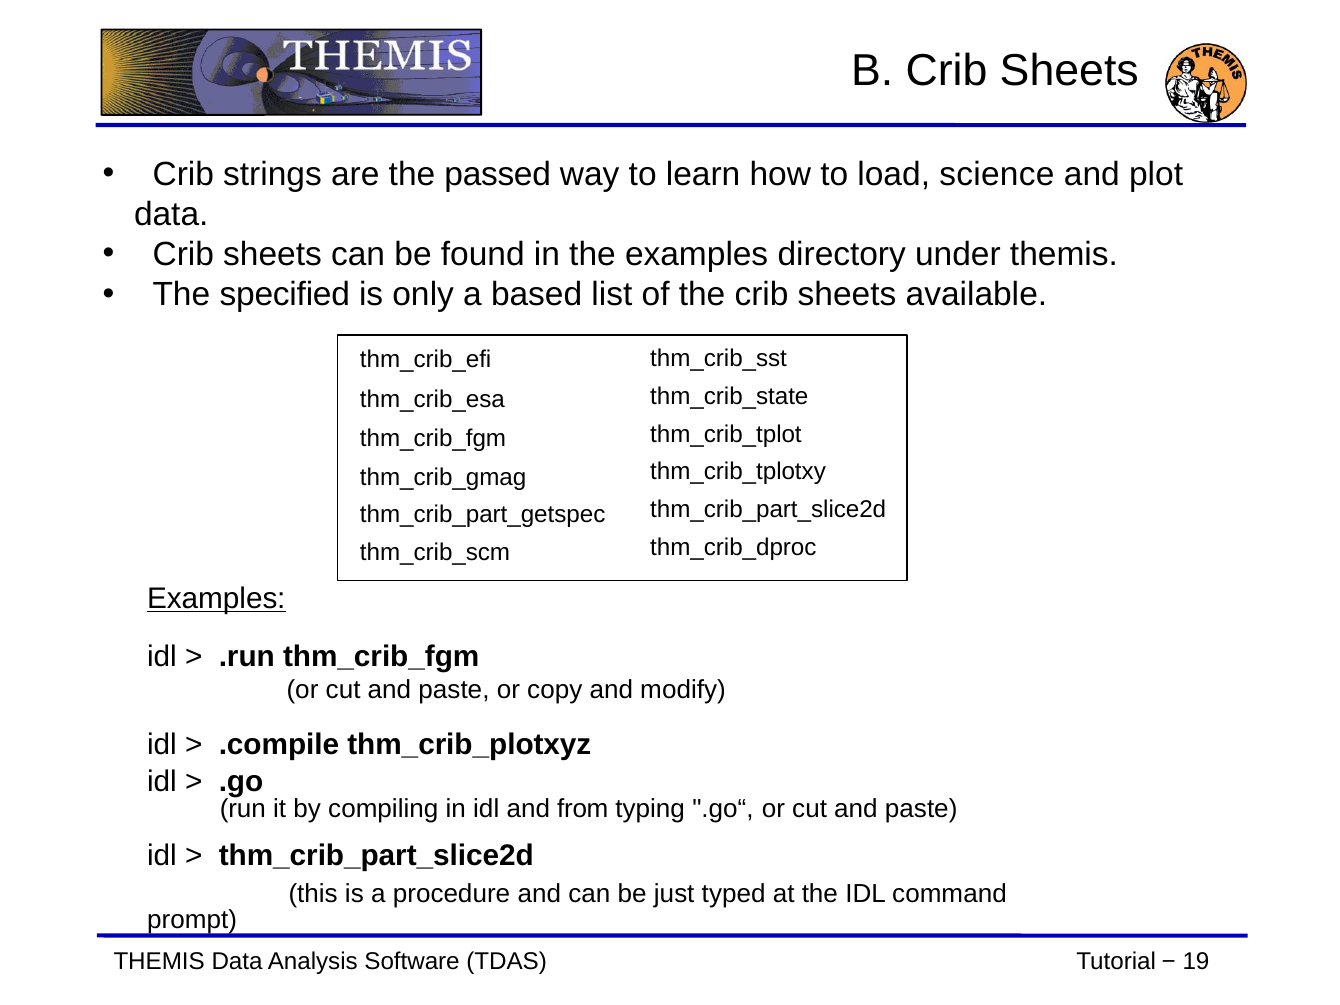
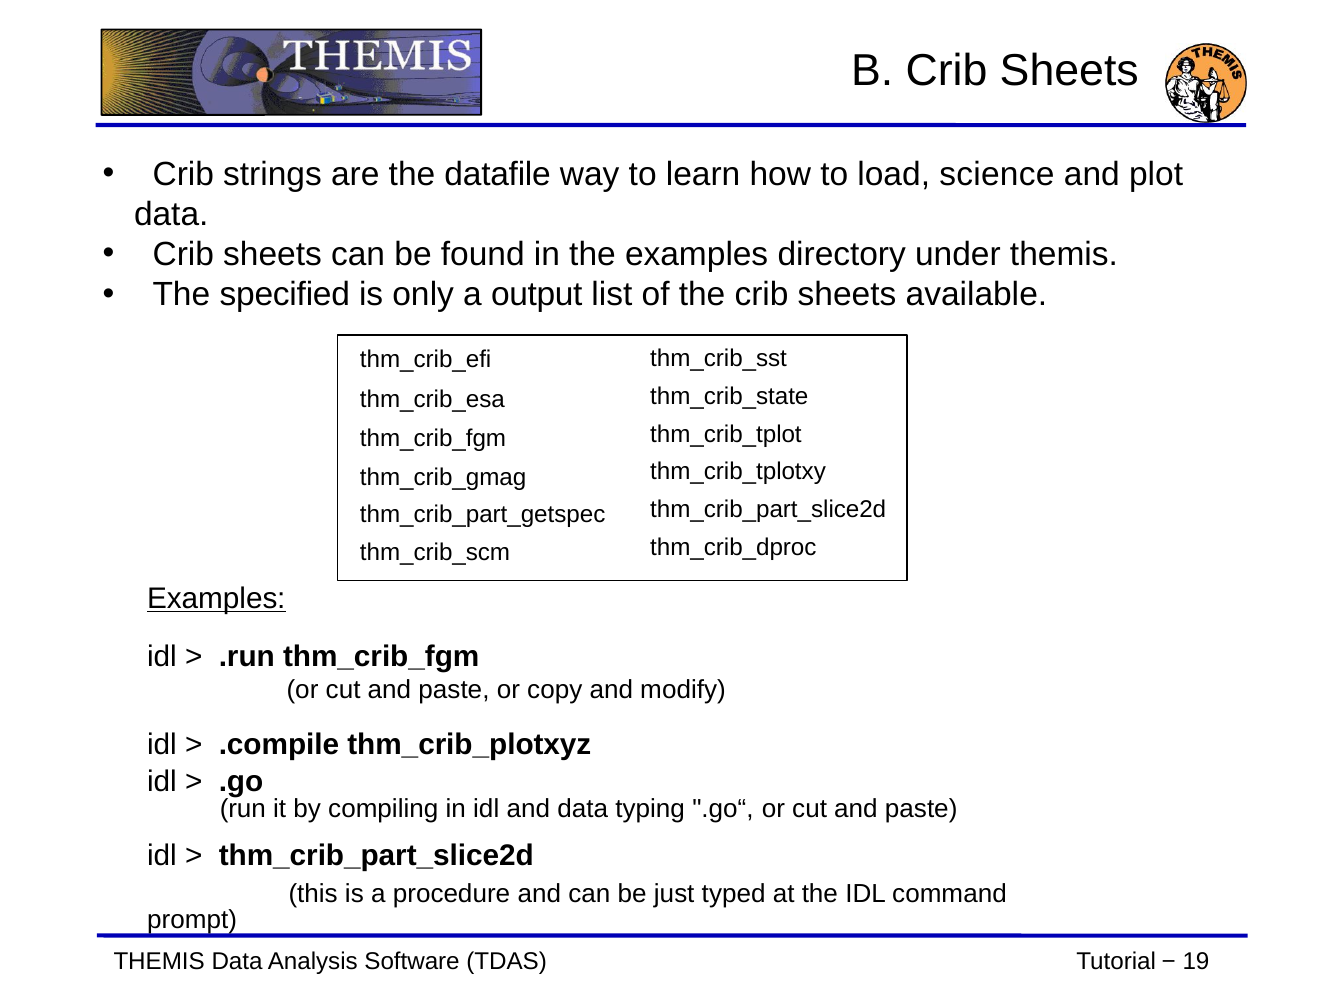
passed: passed -> datafile (498, 174)
based: based -> output (537, 295)
and from: from -> data (583, 809)
